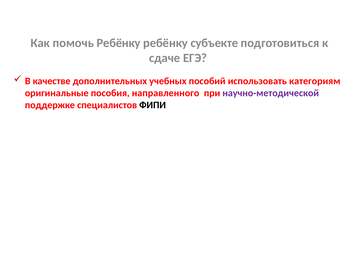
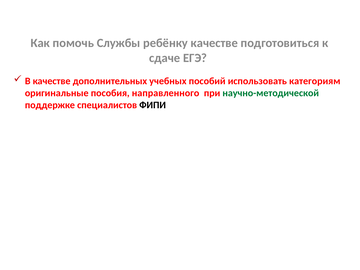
помочь Ребёнку: Ребёнку -> Службы (119, 43)
ребёнку субъекте: субъекте -> качестве (214, 43)
научно-методической colour: purple -> green (271, 93)
